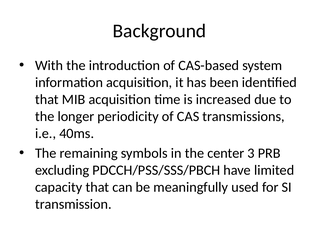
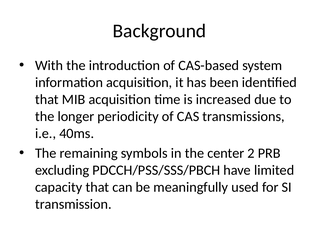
3: 3 -> 2 (251, 153)
